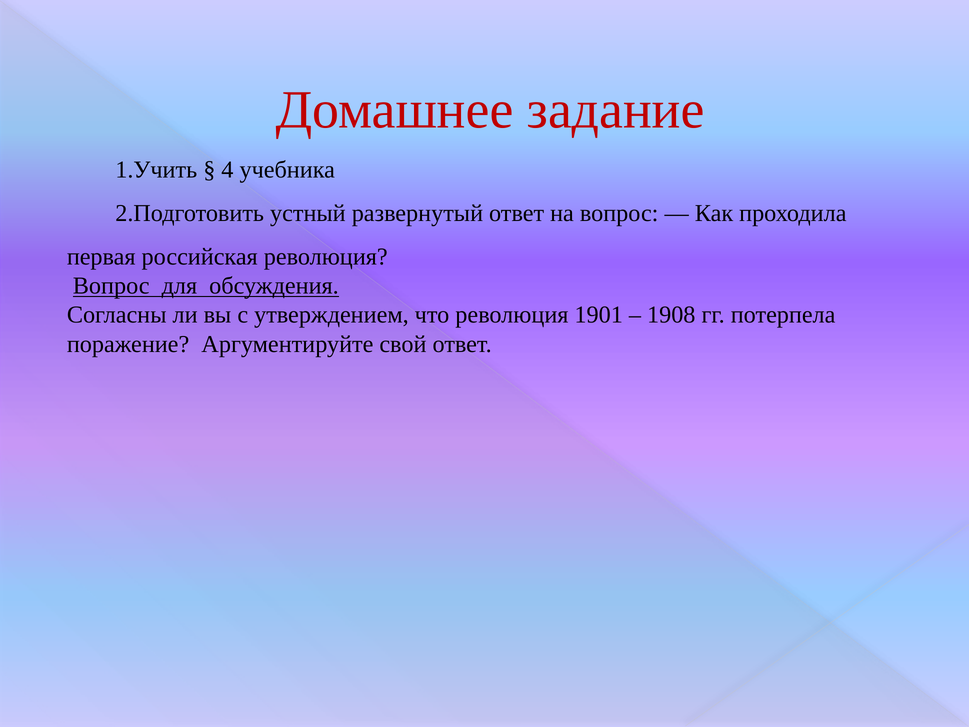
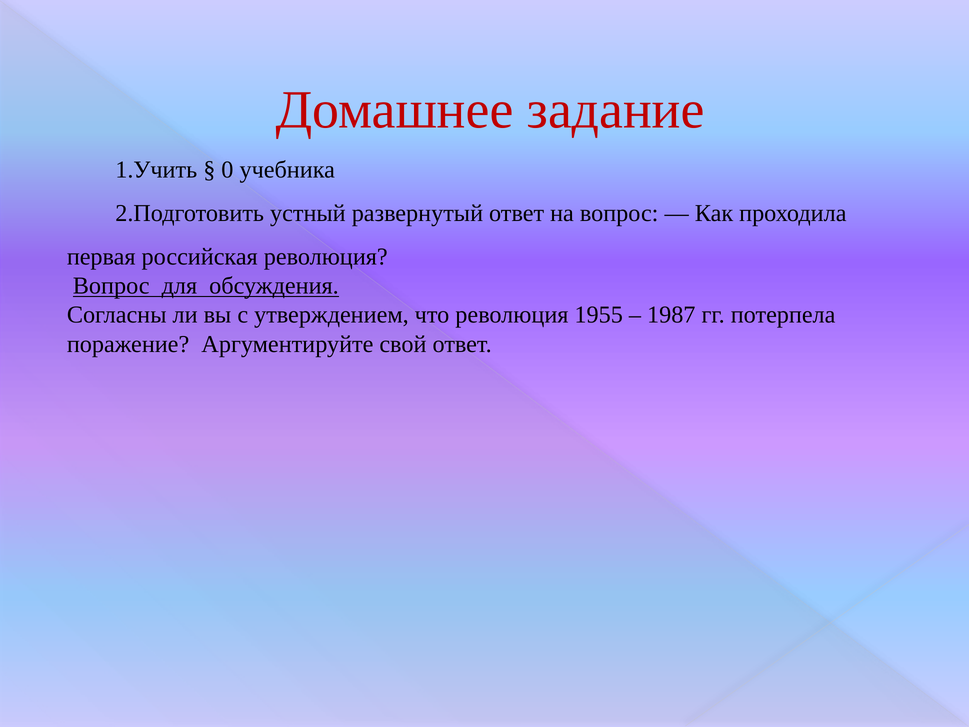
4: 4 -> 0 (227, 169)
1901: 1901 -> 1955 (599, 315)
1908: 1908 -> 1987 (671, 315)
